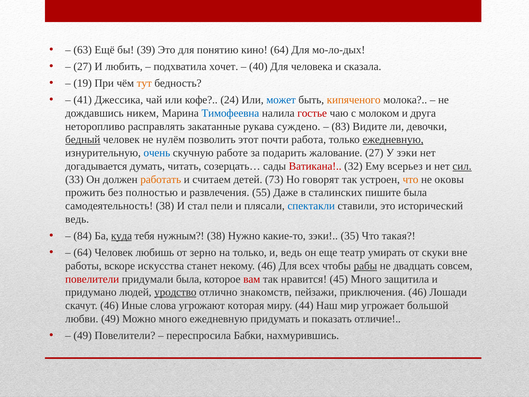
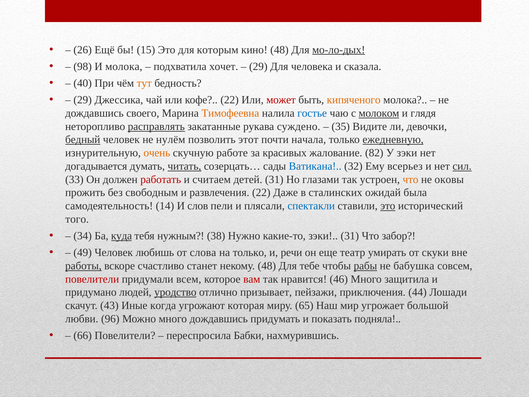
63: 63 -> 26 (83, 50)
39: 39 -> 15 (146, 50)
понятию: понятию -> которым (218, 50)
кино 64: 64 -> 48 (279, 50)
мо-ло-дых underline: none -> present (339, 50)
27: 27 -> 98 (83, 66)
И любить: любить -> молока (124, 66)
40: 40 -> 29 (258, 66)
19: 19 -> 40 (83, 83)
41: 41 -> 29 (83, 100)
кофе 24: 24 -> 22 (230, 100)
может colour: blue -> red (281, 100)
никем: никем -> своего (143, 113)
Тимофеевна colour: blue -> orange (230, 113)
гостье colour: red -> blue (312, 113)
молоком underline: none -> present (379, 113)
друга: друга -> глядя (423, 113)
расправлять underline: none -> present (156, 126)
83: 83 -> 35 (341, 126)
работа: работа -> начала (309, 140)
очень colour: blue -> orange (157, 153)
подарить: подарить -> красивых (285, 153)
жалование 27: 27 -> 82 (374, 153)
читать underline: none -> present (184, 166)
Ватикана colour: red -> blue (315, 166)
работать colour: orange -> red (161, 179)
детей 73: 73 -> 31 (274, 179)
говорят: говорят -> глазами (321, 179)
полностью: полностью -> свободным (152, 192)
развлечения 55: 55 -> 22 (261, 192)
пишите: пишите -> ожидай (383, 192)
самодеятельность 38: 38 -> 14 (165, 206)
стал: стал -> слов (198, 206)
это underline: none -> present (388, 206)
ведь: ведь -> того (77, 219)
84: 84 -> 34 (83, 236)
зэки 35: 35 -> 31 (350, 236)
такая: такая -> забор (399, 236)
64: 64 -> 49 (83, 252)
зерно: зерно -> слова (203, 252)
и ведь: ведь -> речи (291, 252)
работы underline: none -> present (83, 266)
искусства: искусства -> счастливо (161, 266)
некому 46: 46 -> 48 (267, 266)
всех: всех -> тебе (310, 266)
двадцать: двадцать -> бабушка (414, 266)
придумали была: была -> всем (189, 279)
45: 45 -> 46 (339, 279)
знакомств: знакомств -> призывает (266, 292)
приключения 46: 46 -> 44 (418, 292)
скачут 46: 46 -> 43 (109, 305)
слова: слова -> когда (163, 305)
44: 44 -> 65 (304, 305)
любви 49: 49 -> 96 (110, 319)
много ежедневную: ежедневную -> дождавшись (219, 319)
отличие: отличие -> подняла (378, 319)
49: 49 -> 66 (83, 335)
